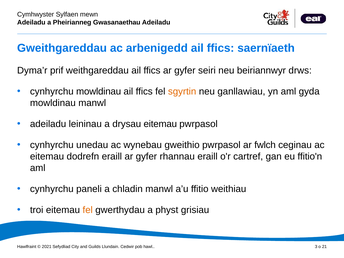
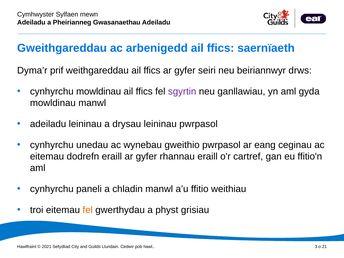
sgyrtin colour: orange -> purple (182, 91)
drysau eitemau: eitemau -> leininau (160, 124)
fwlch: fwlch -> eang (265, 145)
